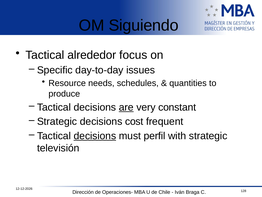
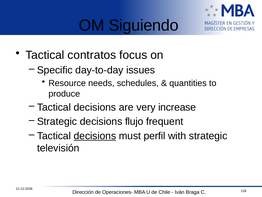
alrededor: alrededor -> contratos (92, 55)
are underline: present -> none (126, 107)
constant: constant -> increase (177, 107)
cost: cost -> flujo (134, 121)
